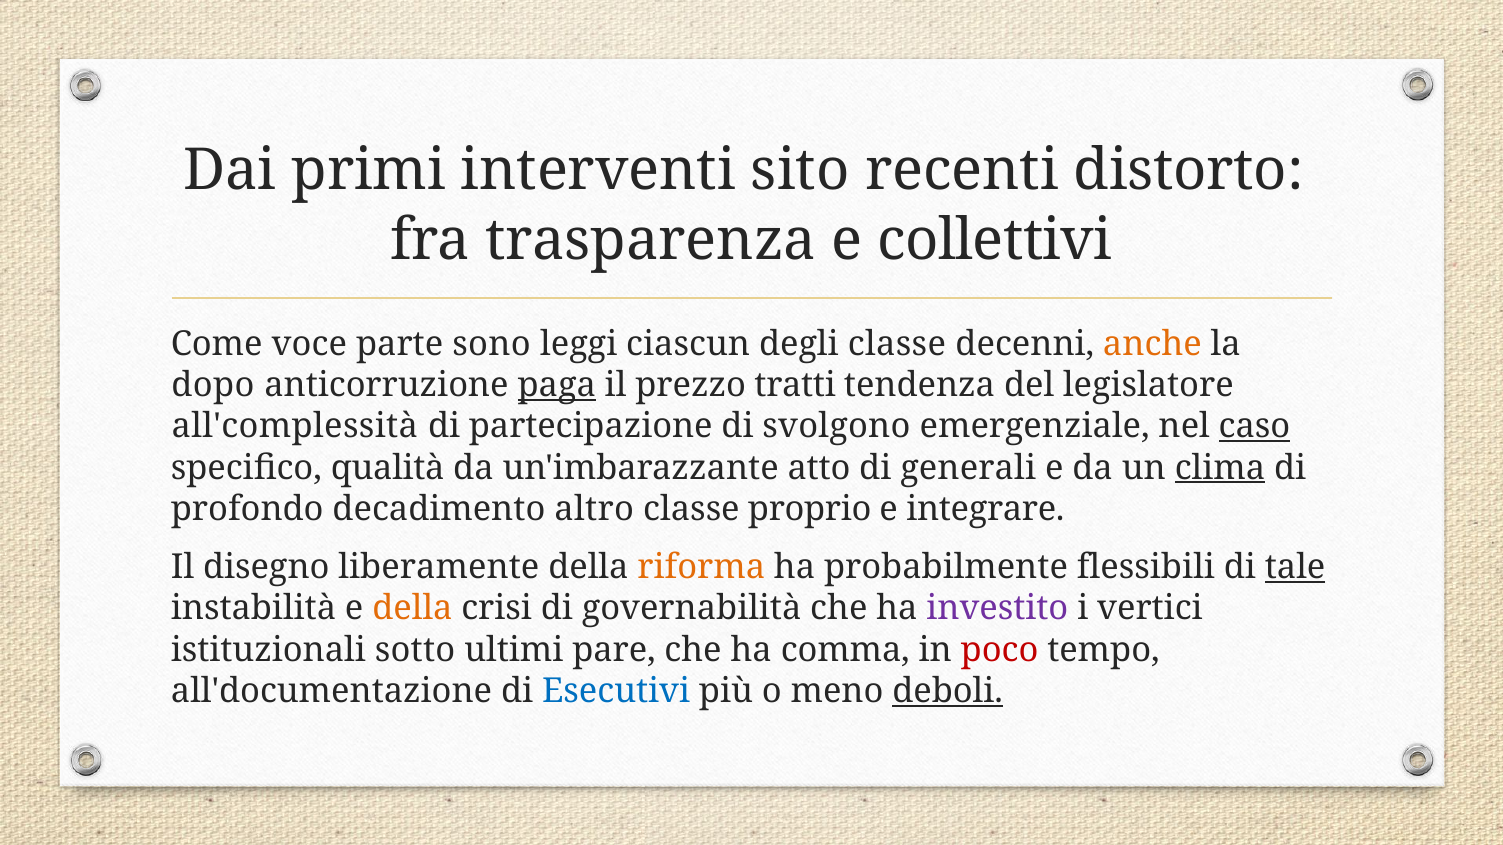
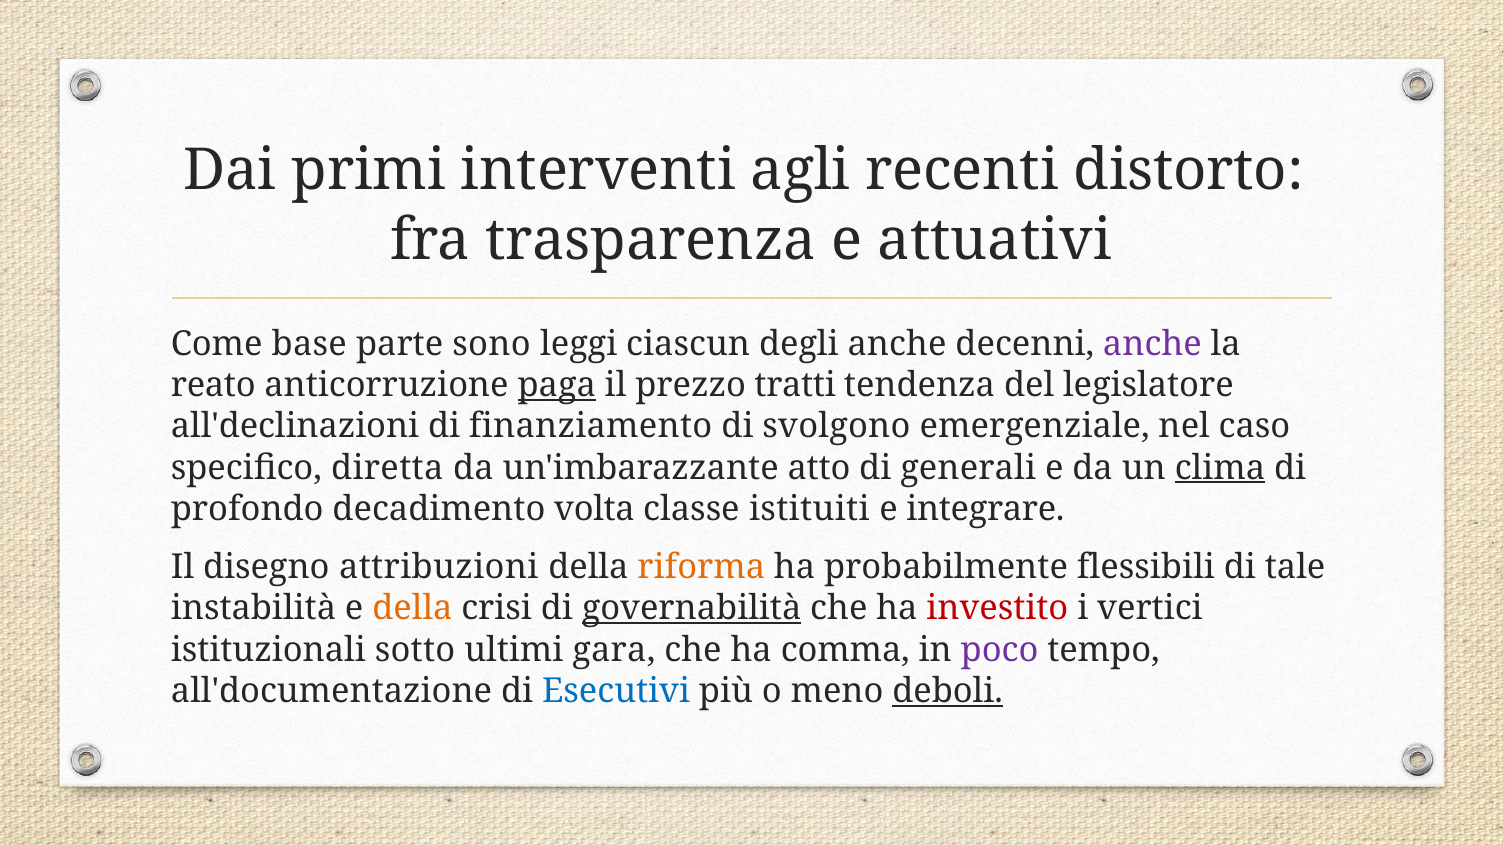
sito: sito -> agli (801, 171)
collettivi: collettivi -> attuativi (995, 240)
voce: voce -> base (309, 344)
degli classe: classe -> anche (897, 344)
anche colour: orange -> purple (1152, 344)
dopo: dopo -> reato (213, 385)
all'complessità: all'complessità -> all'declinazioni (295, 427)
partecipazione: partecipazione -> finanziamento (591, 427)
caso underline: present -> none (1254, 427)
qualità: qualità -> diretta (387, 468)
altro: altro -> volta (595, 509)
proprio: proprio -> istituiti (809, 509)
liberamente: liberamente -> attribuzioni (439, 567)
tale underline: present -> none (1295, 567)
governabilità underline: none -> present (692, 609)
investito colour: purple -> red (997, 609)
pare: pare -> gara (614, 650)
poco colour: red -> purple (1000, 650)
